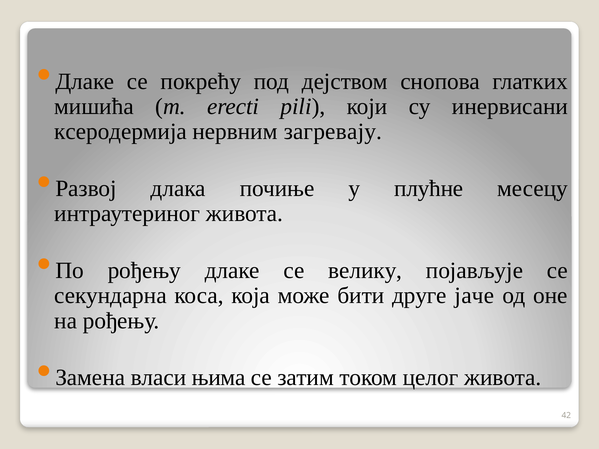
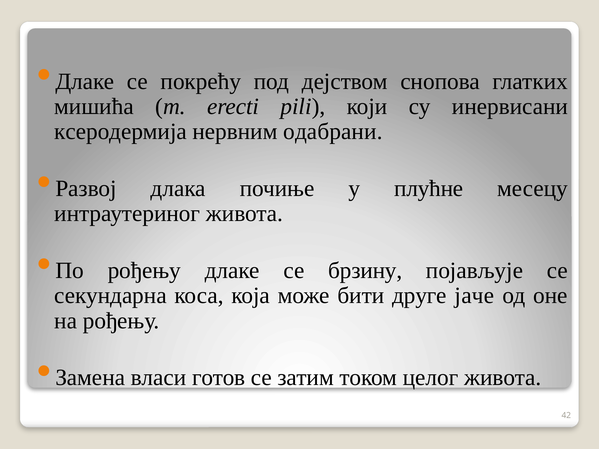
загревају: загревају -> одабрани (333, 132)
велику: велику -> брзину (365, 271)
њима: њима -> готов (219, 378)
